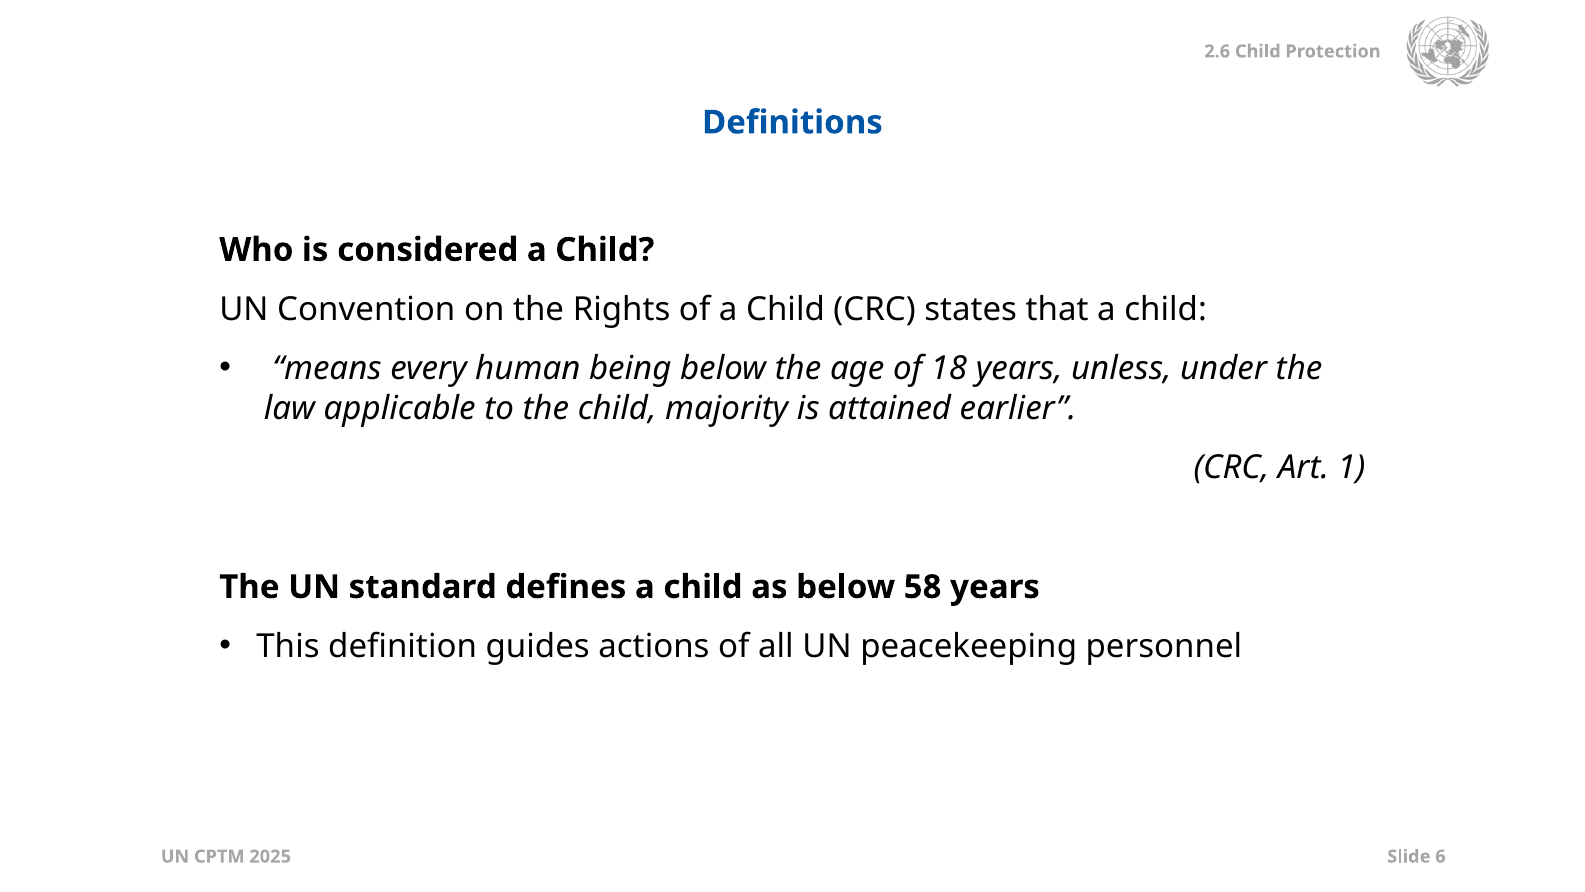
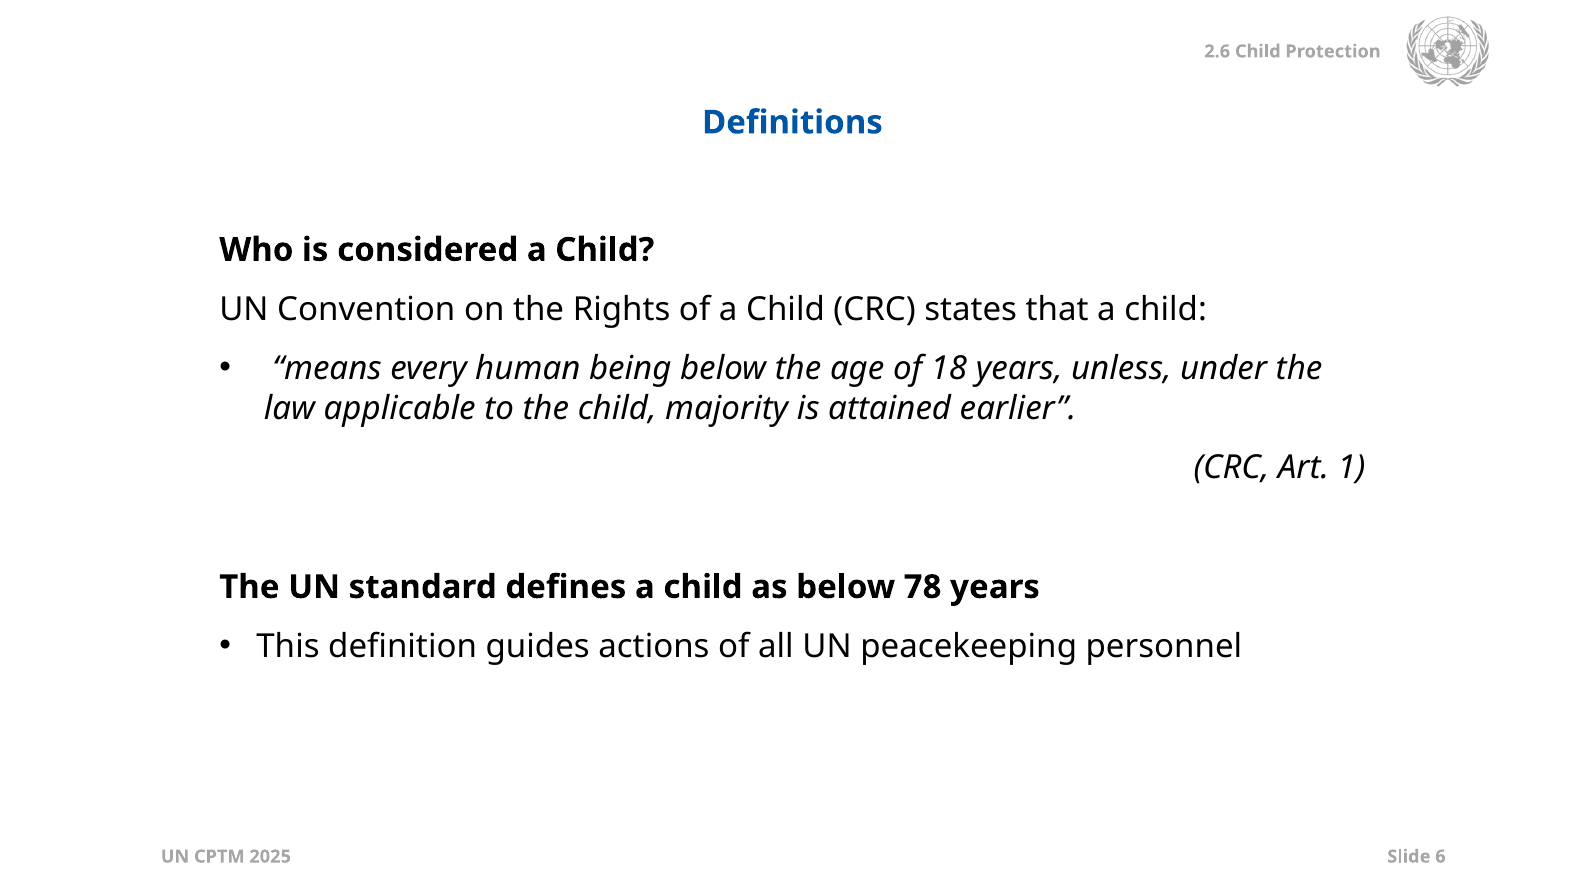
58: 58 -> 78 (923, 587)
